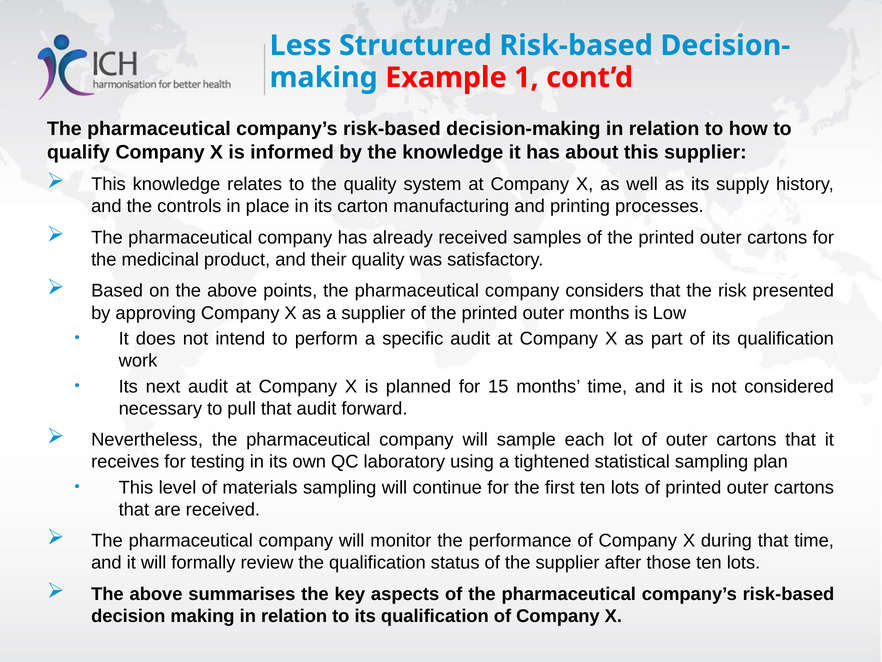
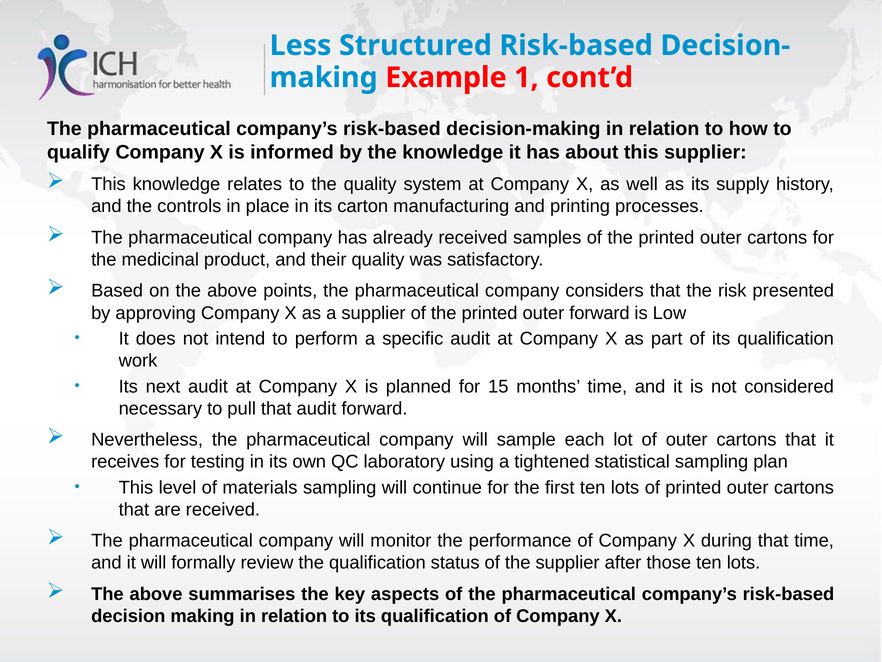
outer months: months -> forward (599, 313)
